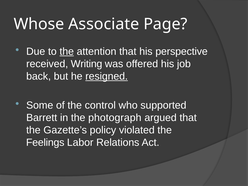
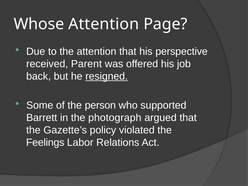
Whose Associate: Associate -> Attention (104, 24)
the underline: present -> none (67, 52)
Writing: Writing -> Parent (86, 64)
control: control -> person (100, 105)
